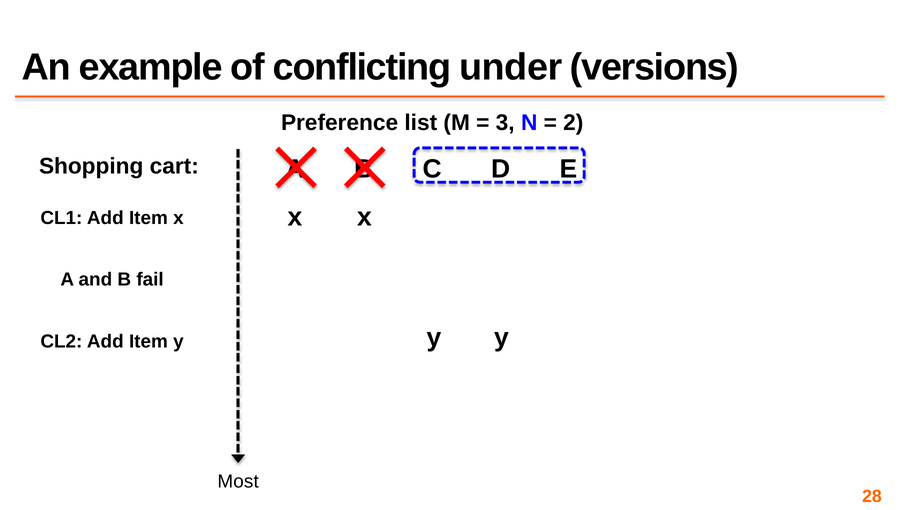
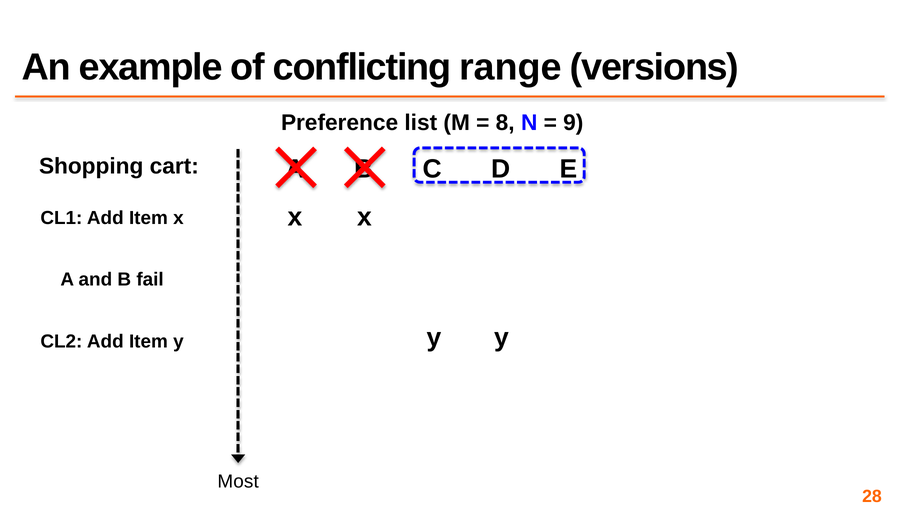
under: under -> range (511, 68)
3: 3 -> 8 (505, 123)
2: 2 -> 9 (573, 123)
